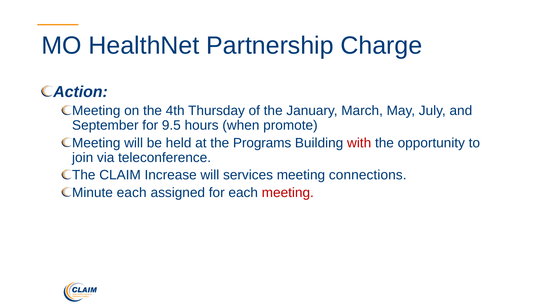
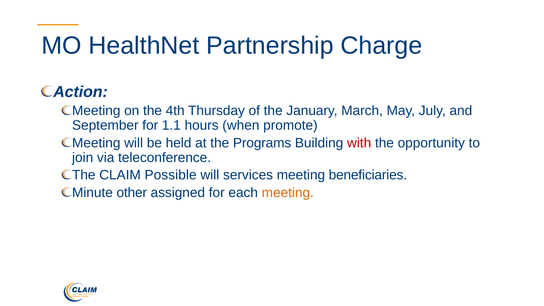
9.5: 9.5 -> 1.1 (171, 125)
Increase: Increase -> Possible (171, 175)
connections: connections -> beneficiaries (368, 175)
Minute each: each -> other (132, 193)
meeting colour: red -> orange (288, 193)
